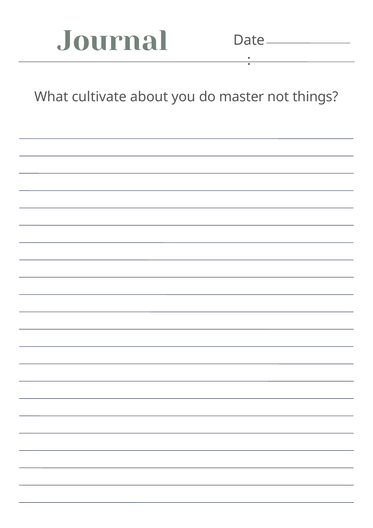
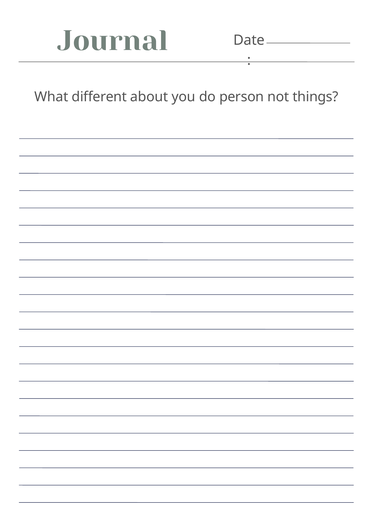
cultivate: cultivate -> different (99, 97)
master: master -> person (242, 97)
